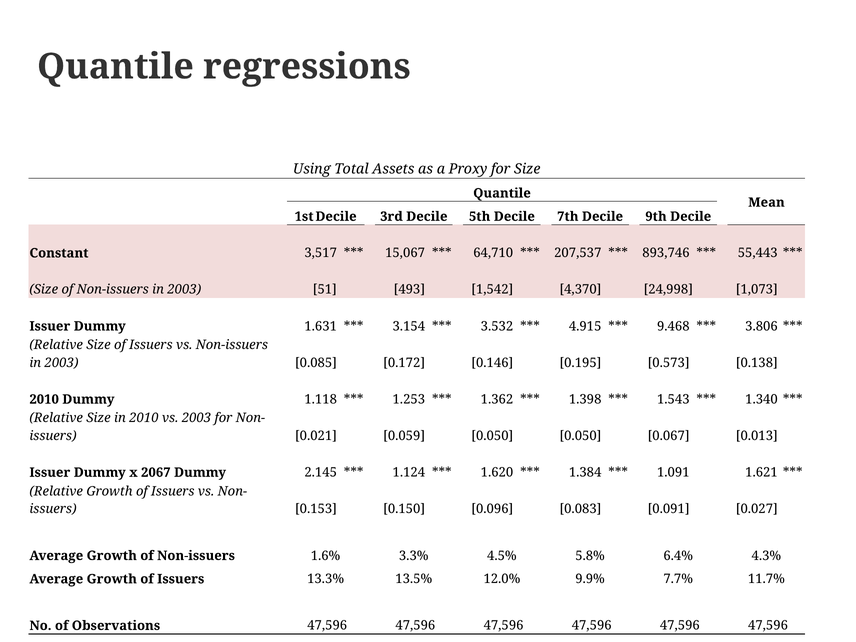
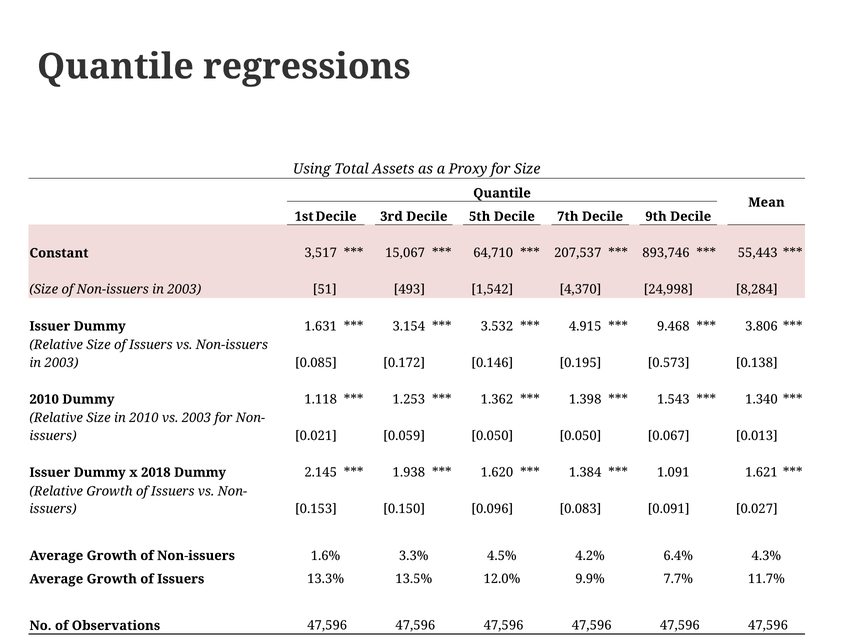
1,073: 1,073 -> 8,284 (757, 290)
2067: 2067 -> 2018 (156, 472)
1.124: 1.124 -> 1.938 (409, 472)
5.8%: 5.8% -> 4.2% (590, 556)
